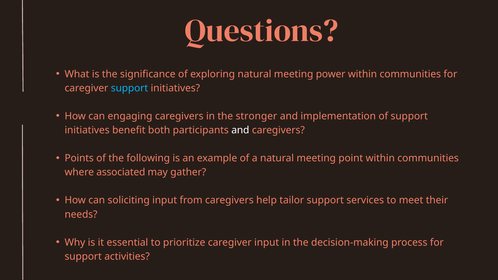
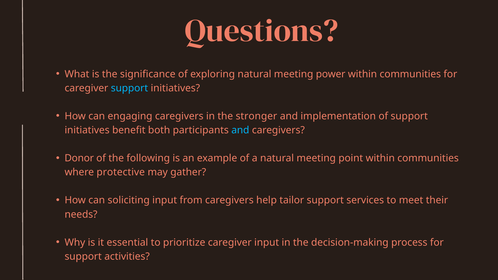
and colour: white -> light blue (240, 130)
Points: Points -> Donor (79, 158)
associated: associated -> protective (121, 172)
